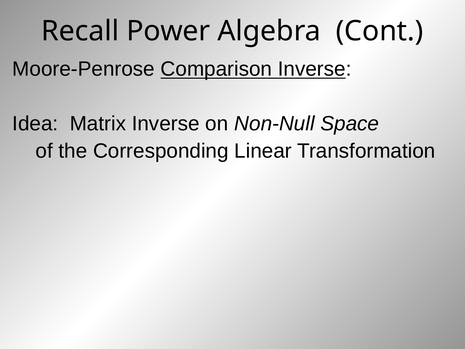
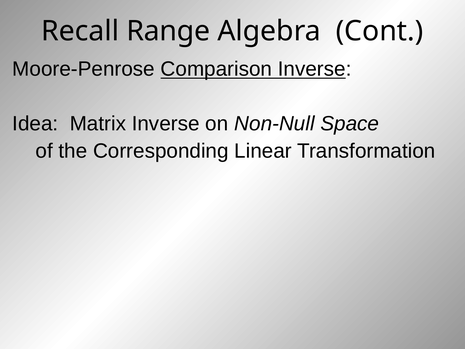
Power: Power -> Range (168, 31)
